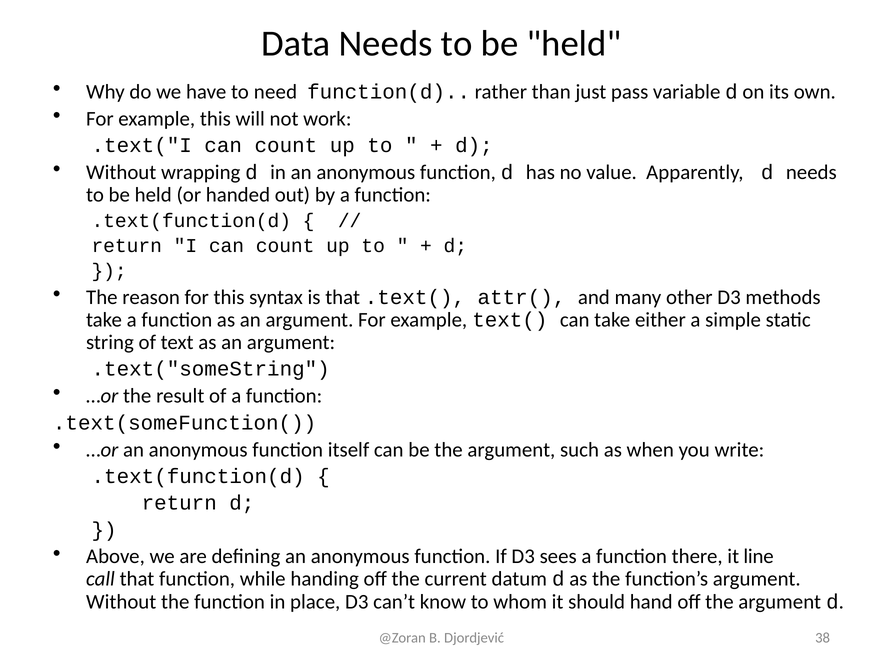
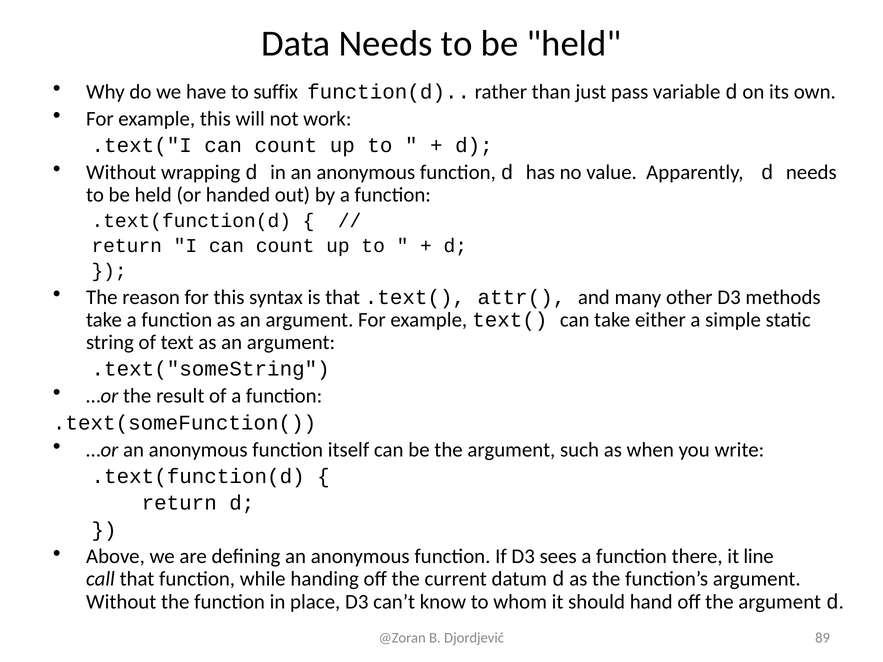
need: need -> suffix (276, 92)
38: 38 -> 89 (823, 638)
